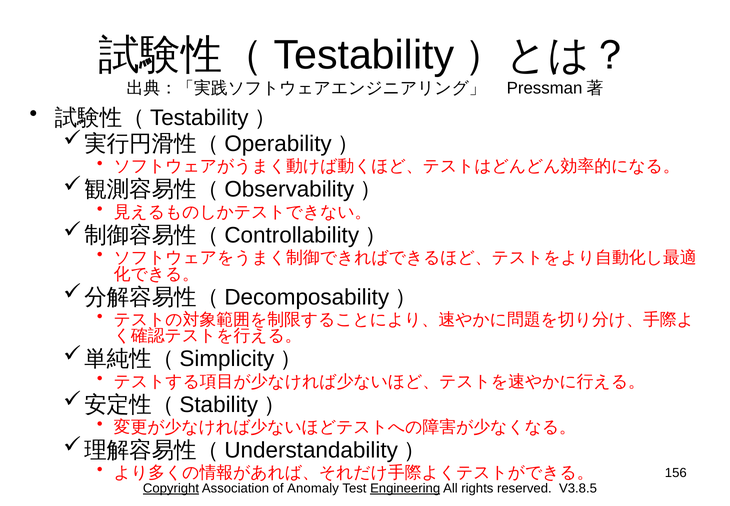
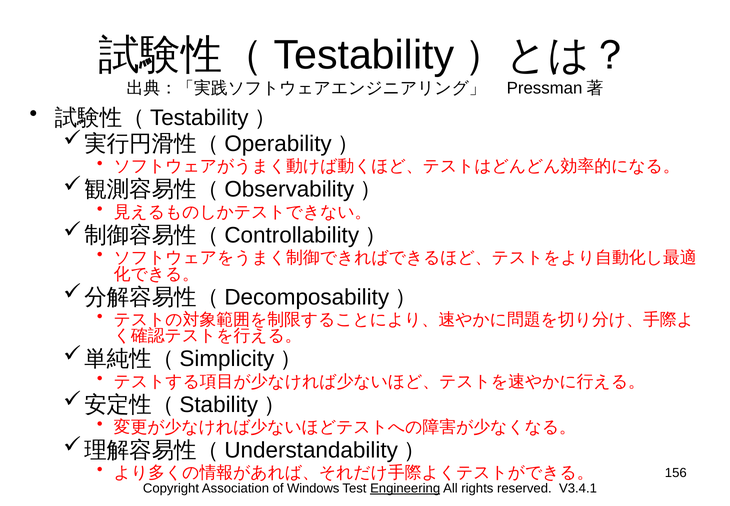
Copyright underline: present -> none (171, 488)
Anomaly: Anomaly -> Windows (313, 488)
V3.8.5: V3.8.5 -> V3.4.1 (578, 488)
